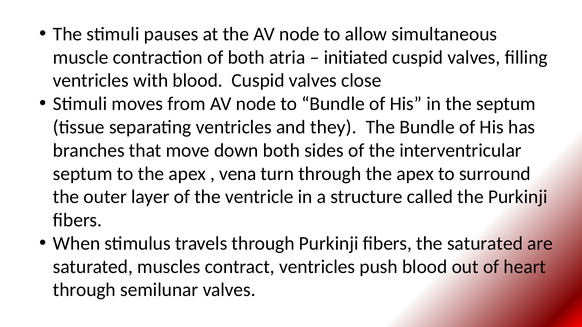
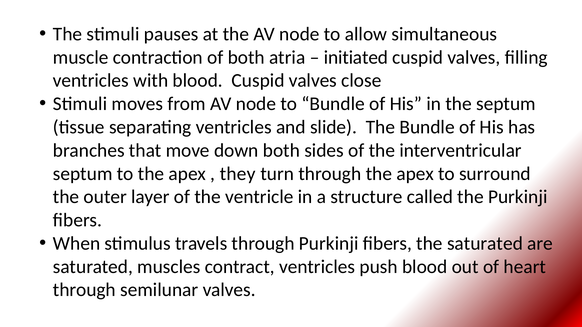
they: they -> slide (334, 127)
vena: vena -> they (238, 174)
